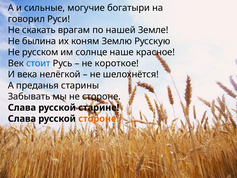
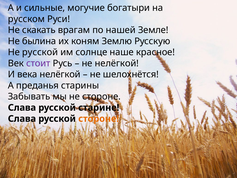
говорил: говорил -> русском (26, 19)
Не русском: русском -> русской (40, 52)
стоит colour: blue -> purple (38, 63)
не короткое: короткое -> нелёгкой (117, 63)
